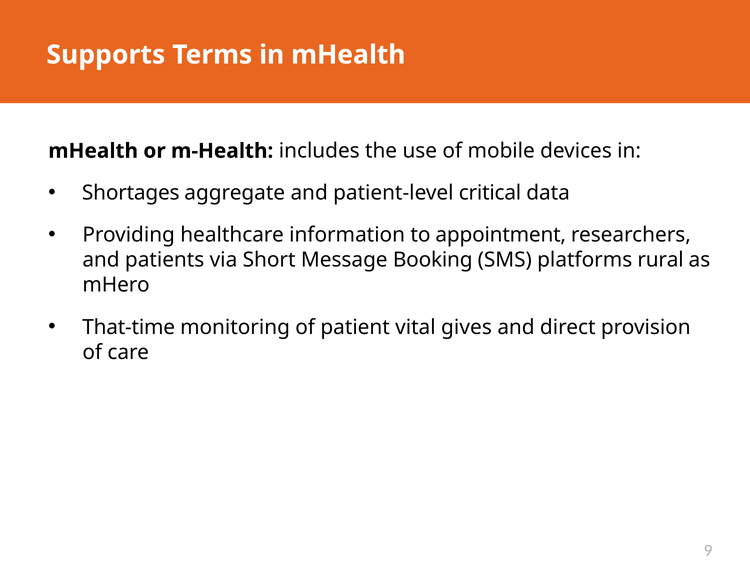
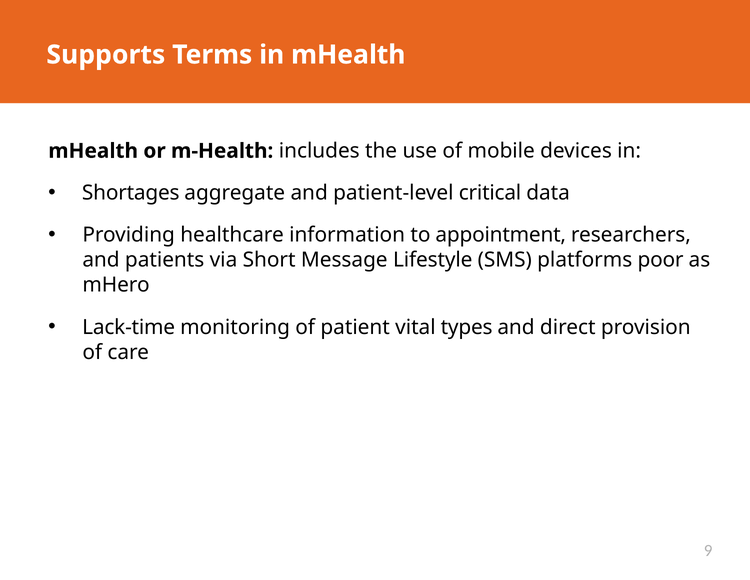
Booking: Booking -> Lifestyle (433, 260)
rural: rural -> poor (661, 260)
That-time: That-time -> Lack-time (129, 327)
gives: gives -> types (467, 327)
